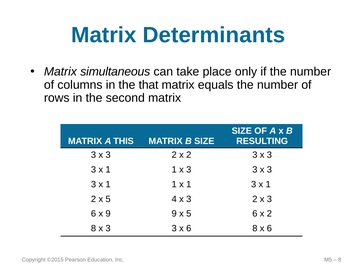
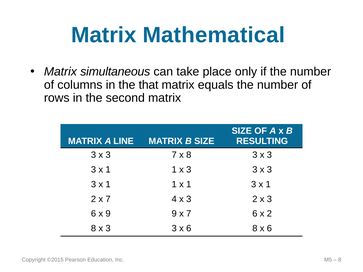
Determinants: Determinants -> Mathematical (214, 35)
THIS: THIS -> LINE (124, 141)
3 x 3 2: 2 -> 7 (174, 155)
2: 2 -> 8 (189, 155)
2 x 5: 5 -> 7 (108, 199)
9 x 5: 5 -> 7 (189, 214)
